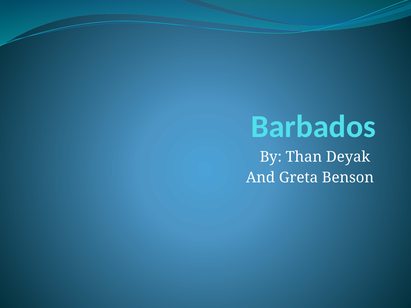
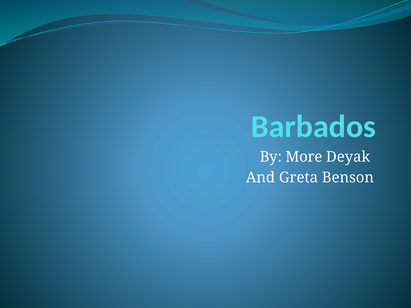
Than: Than -> More (304, 157)
